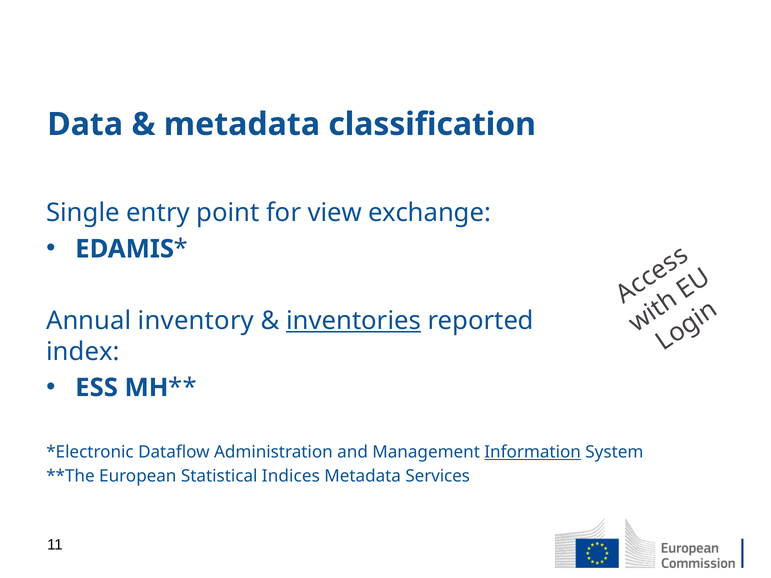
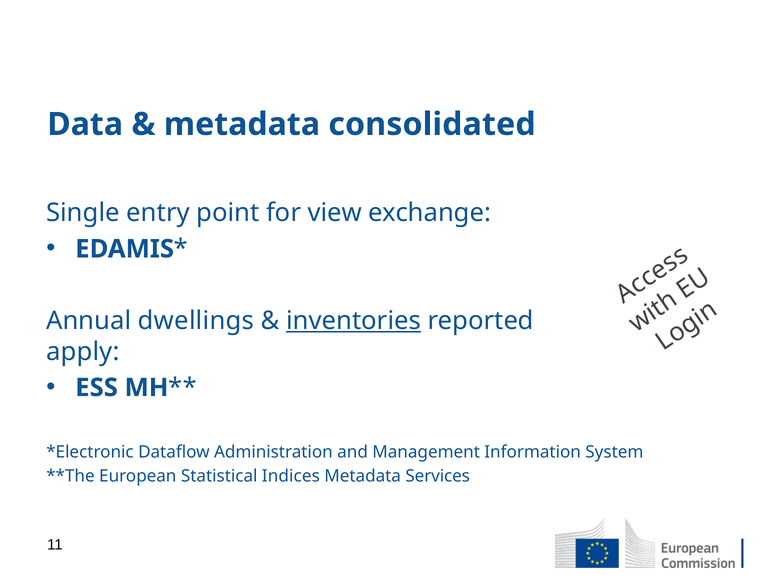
classification: classification -> consolidated (432, 124)
inventory: inventory -> dwellings (196, 321)
index: index -> apply (83, 352)
Information underline: present -> none (533, 452)
